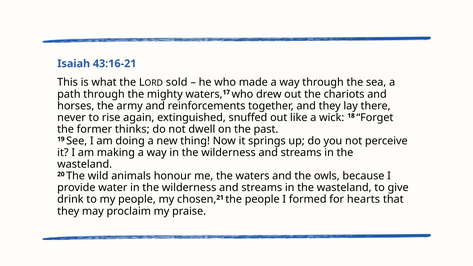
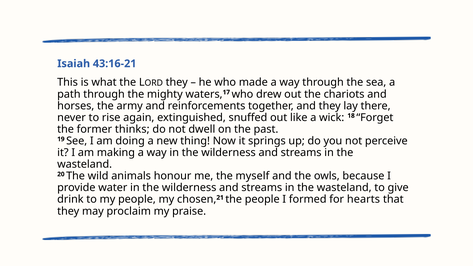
sold: sold -> they (177, 82)
waters: waters -> myself (252, 176)
